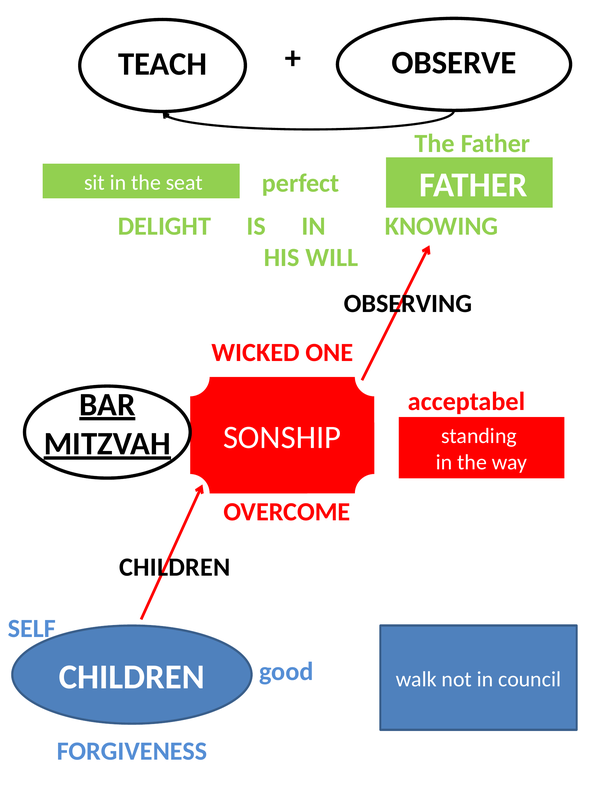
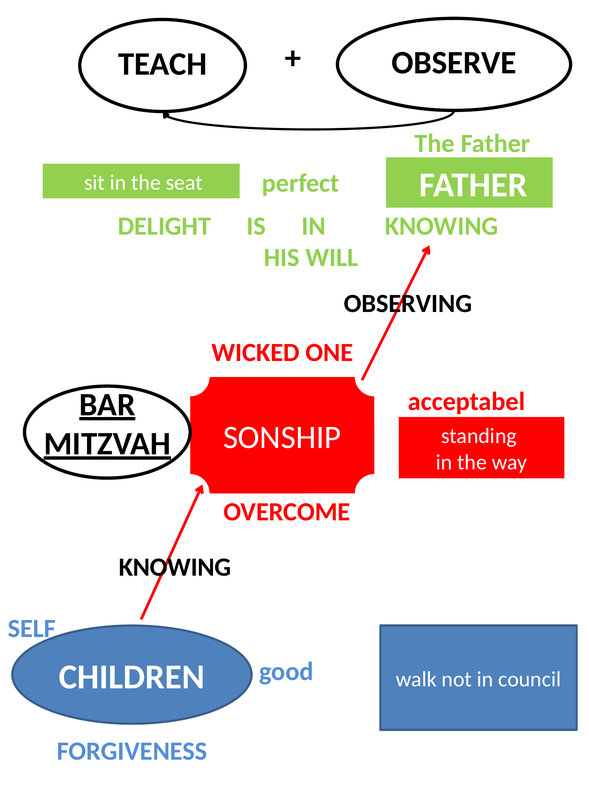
CHILDREN: CHILDREN -> KNOWING (175, 567)
